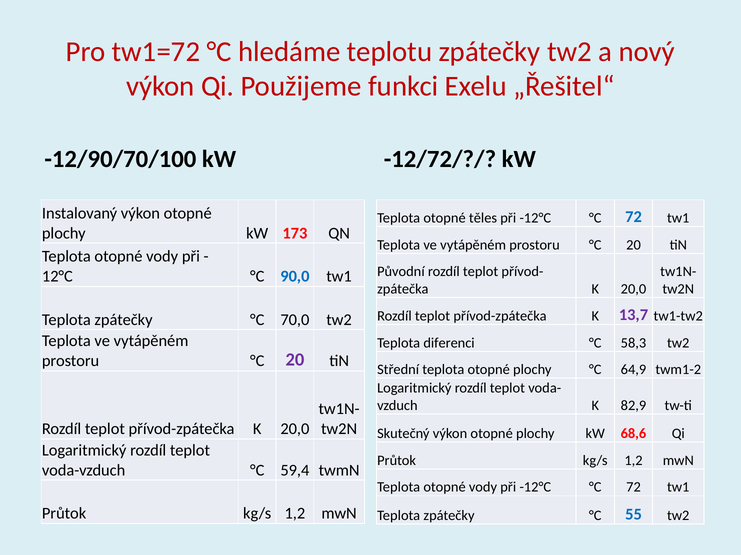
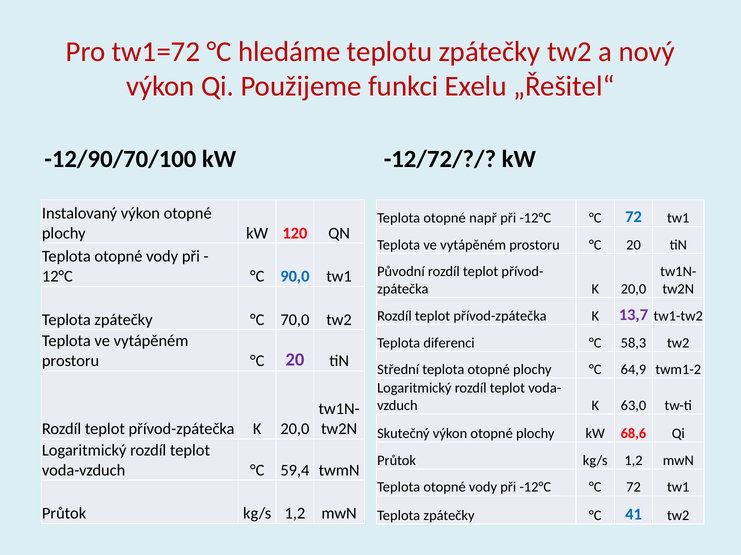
těles: těles -> např (483, 218)
173: 173 -> 120 (295, 233)
82,9: 82,9 -> 63,0 (633, 406)
55: 55 -> 41 (634, 515)
